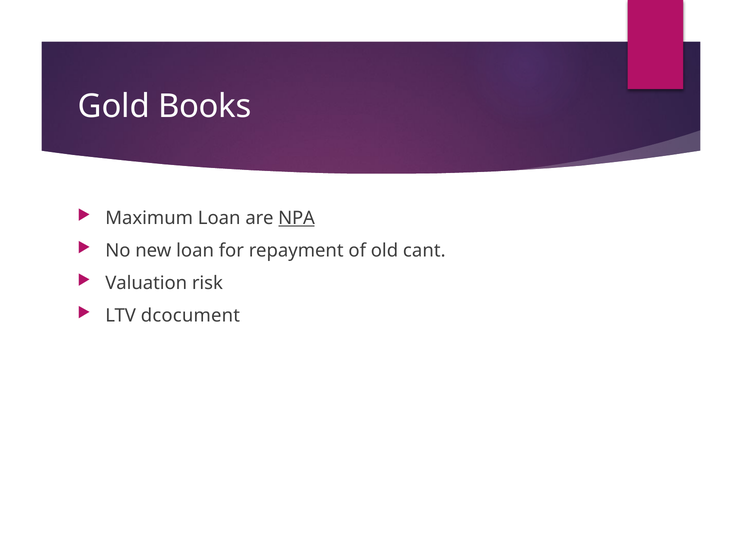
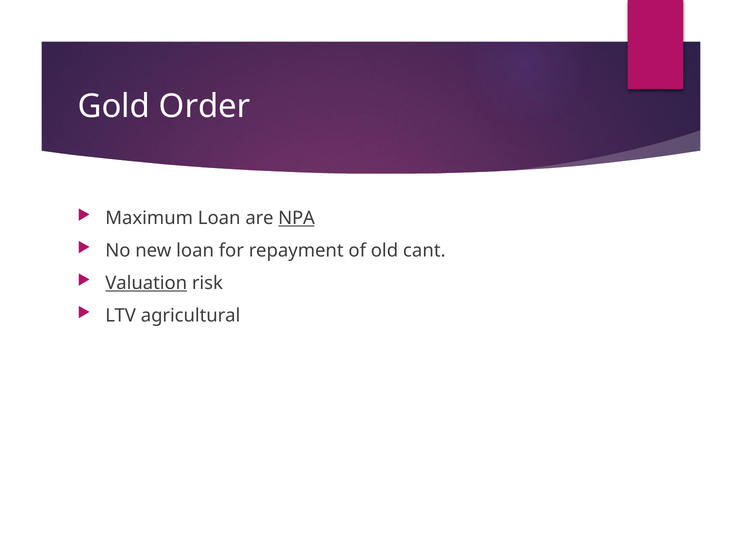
Books: Books -> Order (205, 106)
Valuation underline: none -> present (146, 283)
dcocument: dcocument -> agricultural (191, 315)
